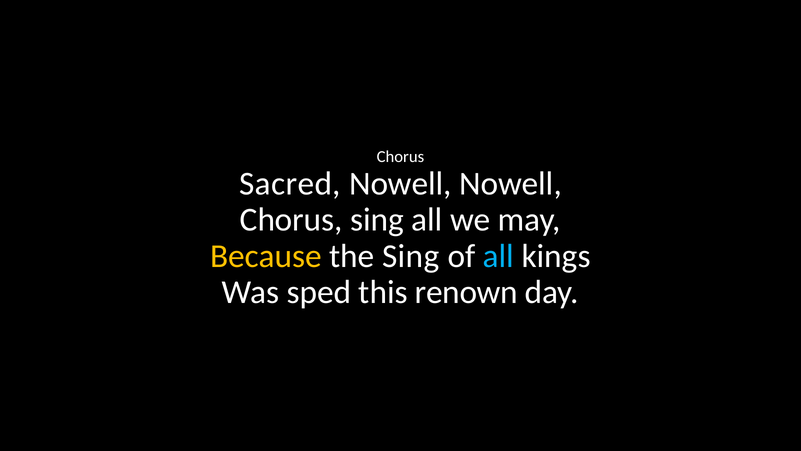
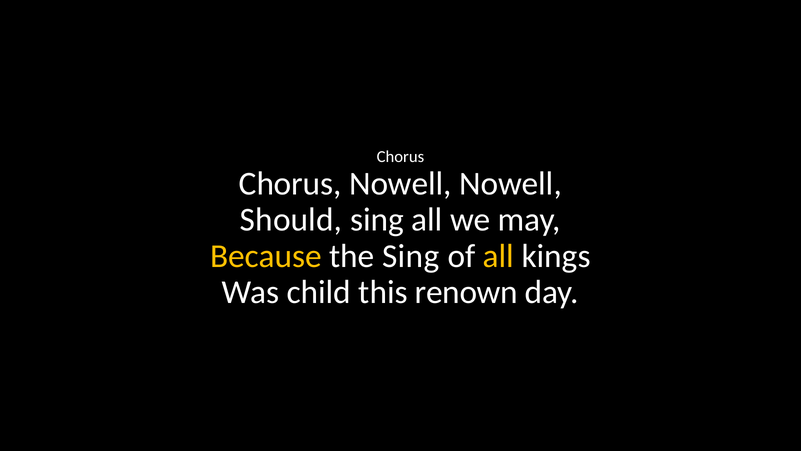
Sacred: Sacred -> Chorus (290, 184)
Chorus: Chorus -> Should (291, 220)
all colour: light blue -> yellow (498, 256)
sped: sped -> child (319, 292)
